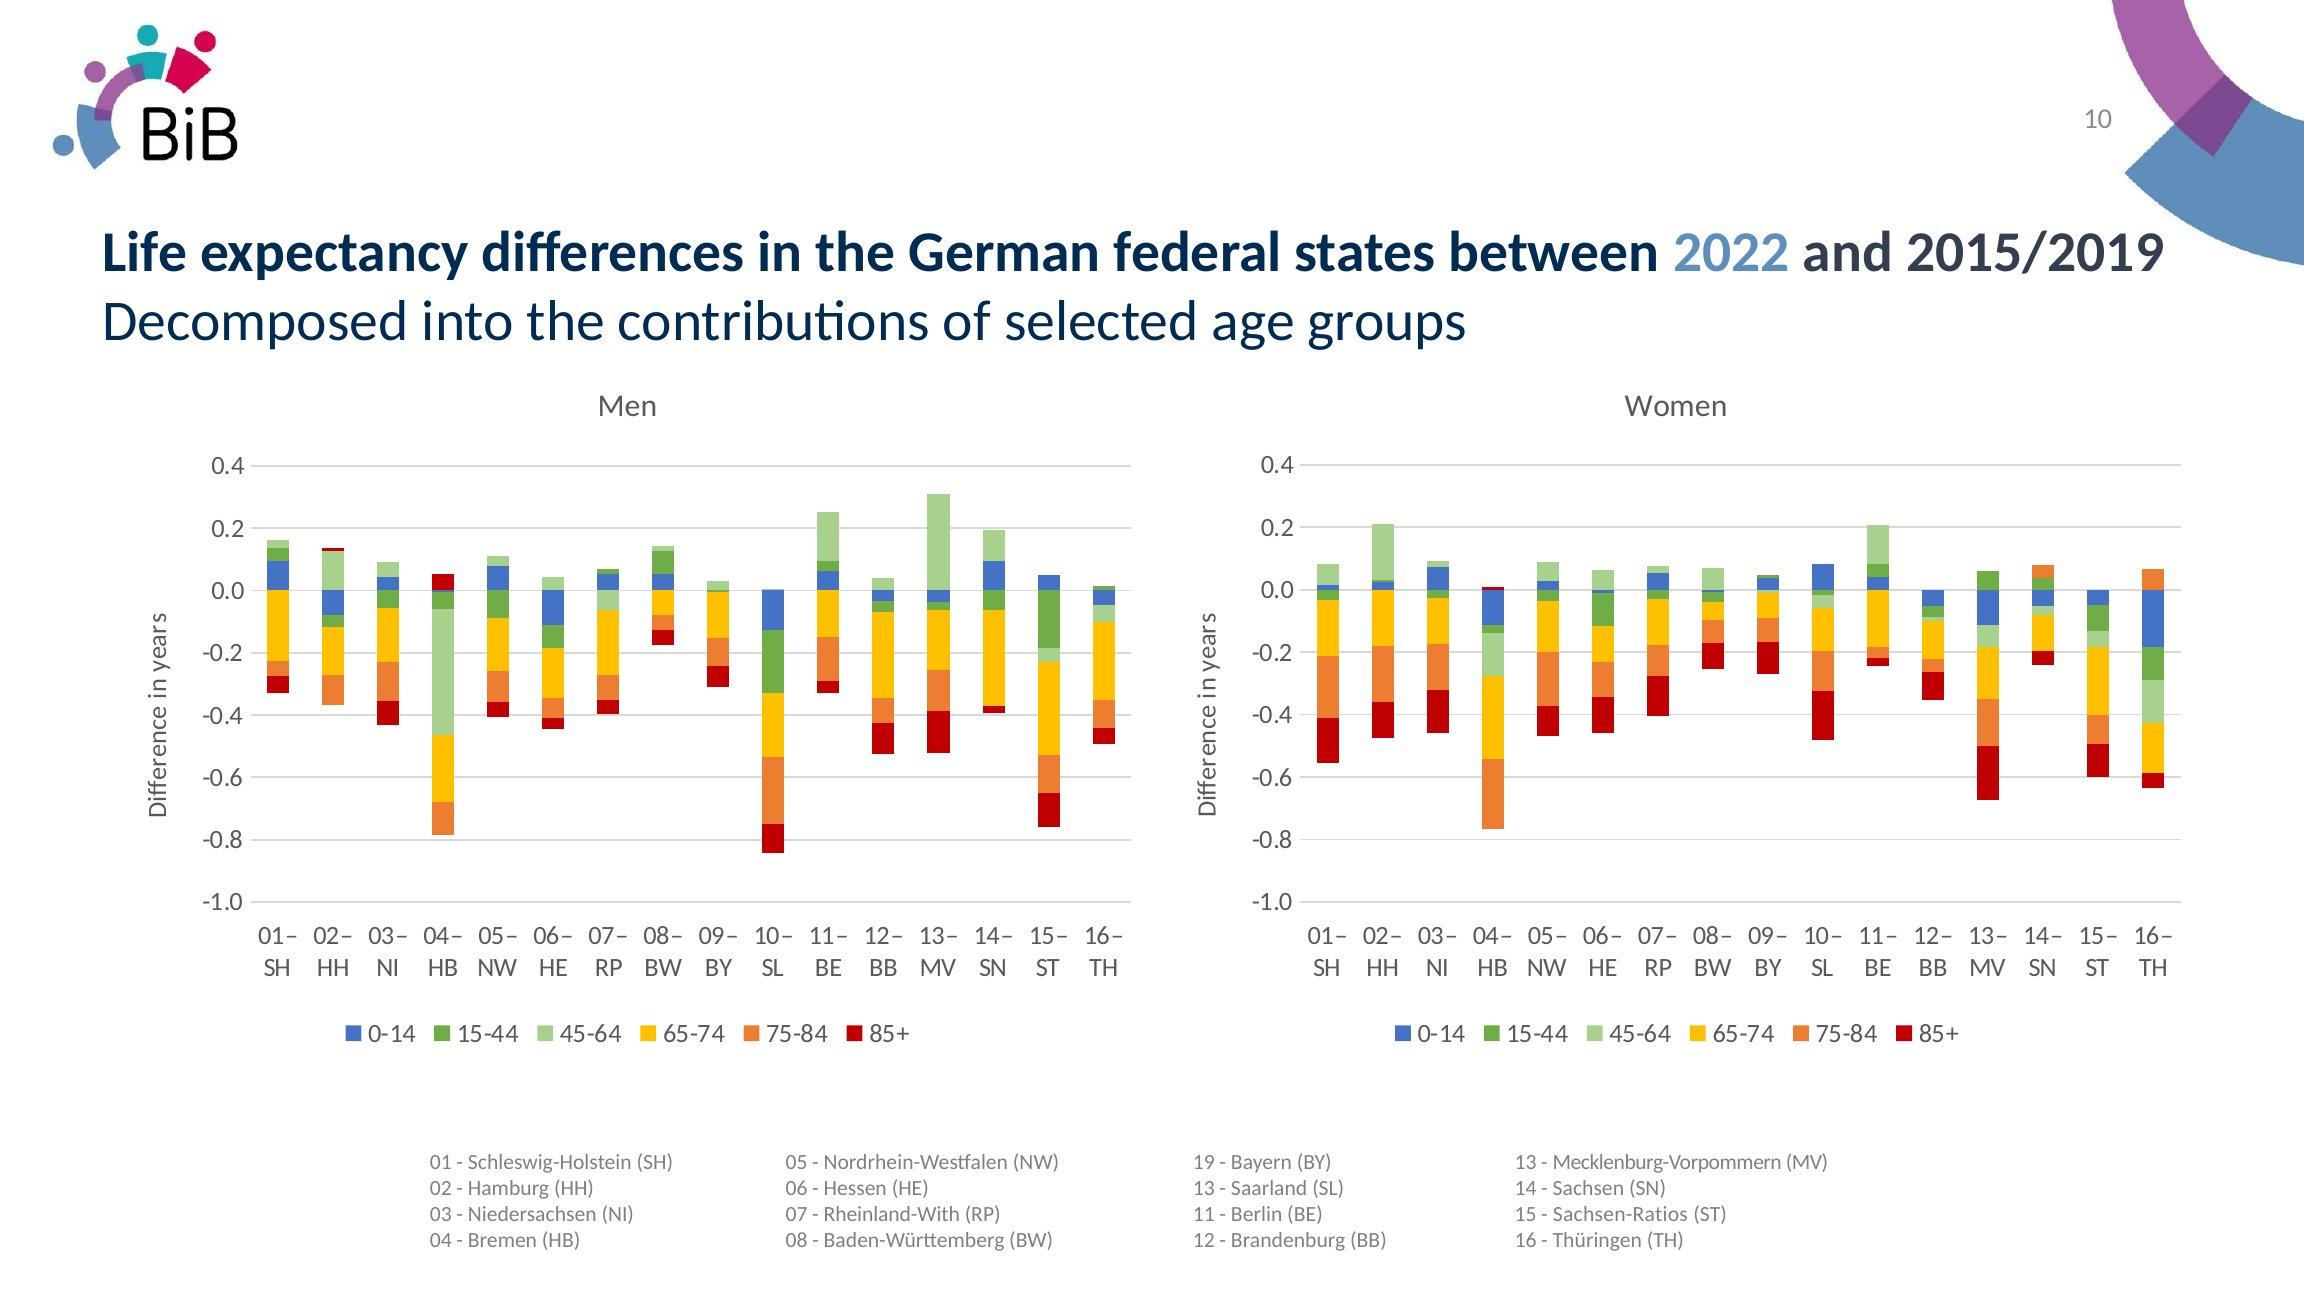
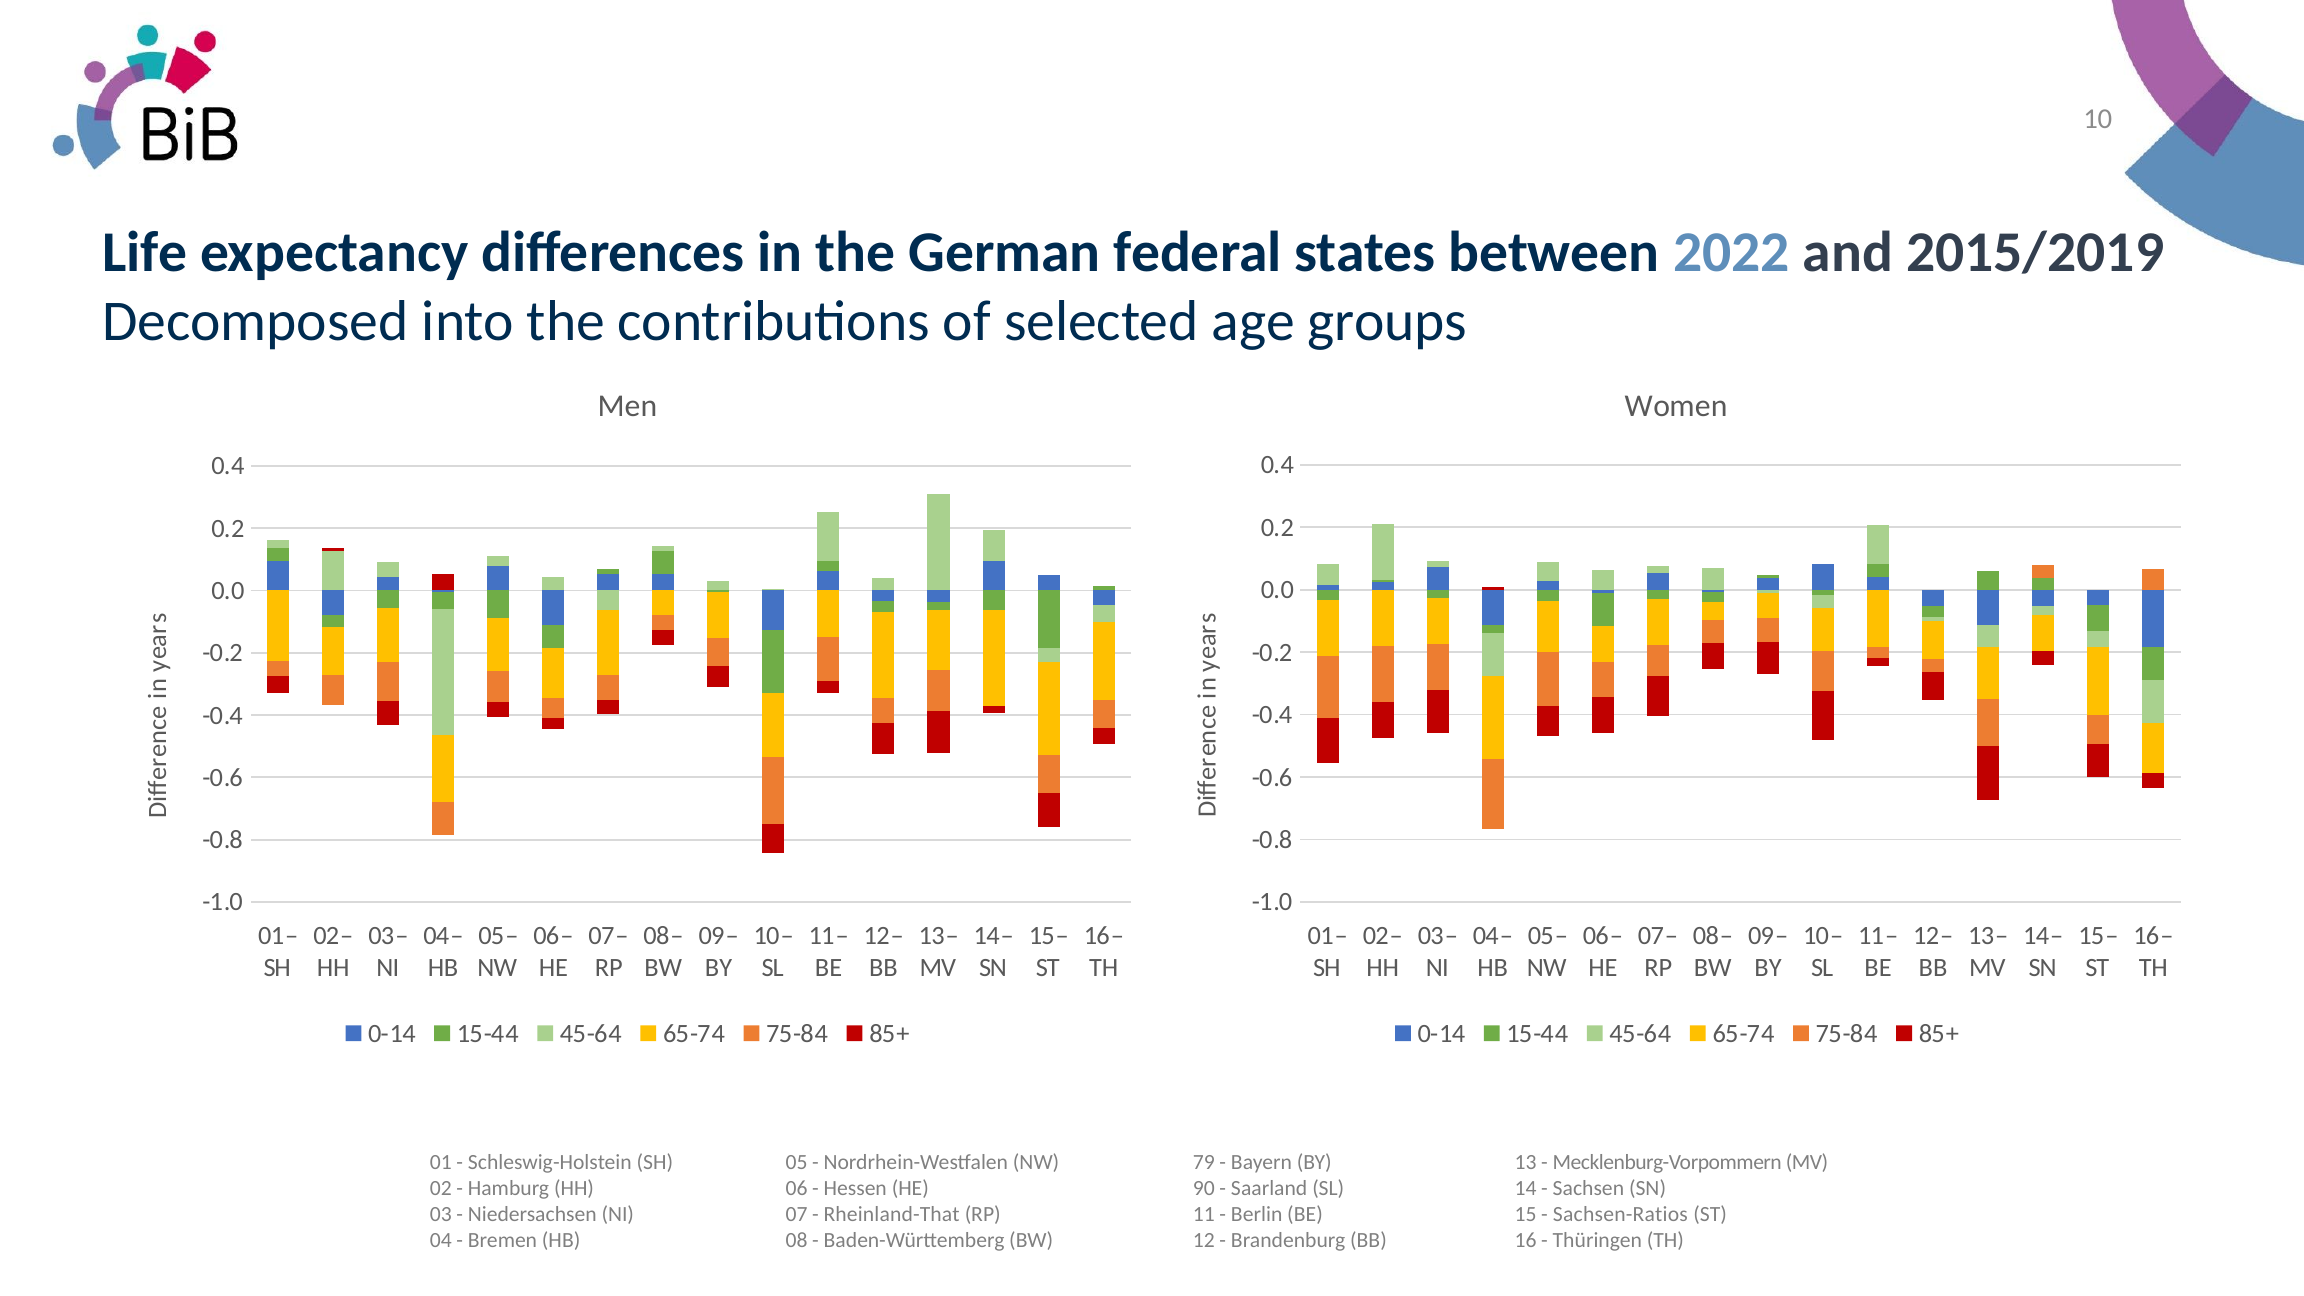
19: 19 -> 79 (1204, 1162)
HE 13: 13 -> 90 (1204, 1188)
Rheinland-With: Rheinland-With -> Rheinland-That (892, 1214)
